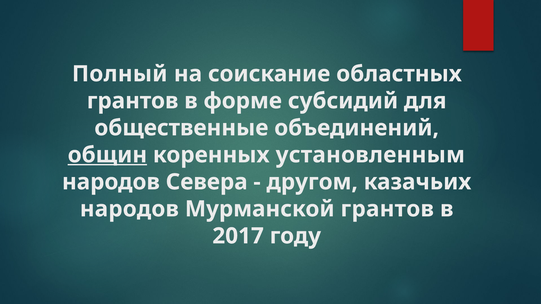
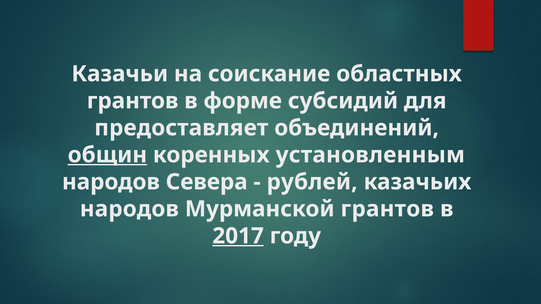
Полный: Полный -> Казачьи (120, 74)
общественные: общественные -> предоставляет (181, 128)
другом: другом -> рублей (312, 182)
2017 underline: none -> present (238, 236)
